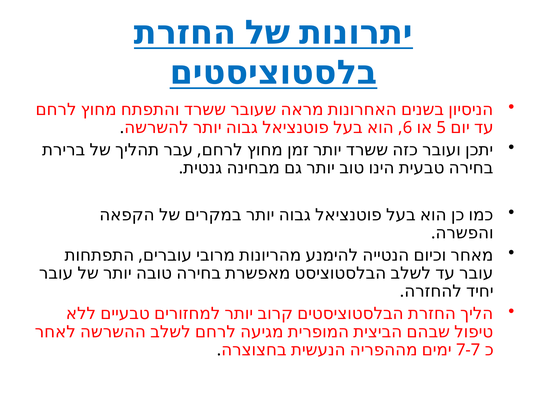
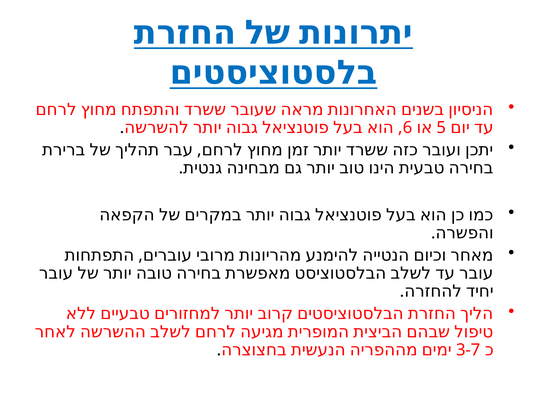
7-7: 7-7 -> 3-7 (468, 350)
